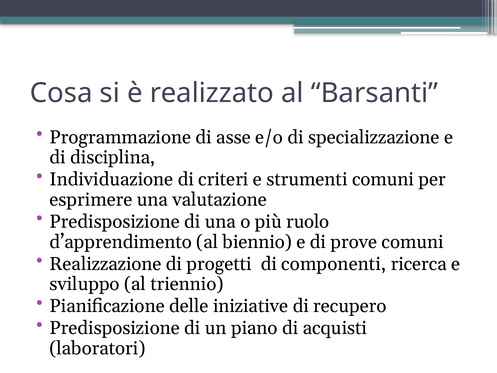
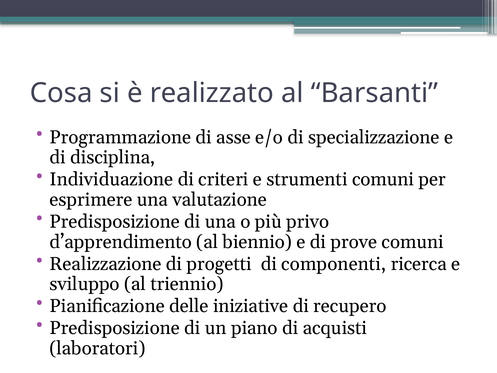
ruolo: ruolo -> privo (308, 222)
